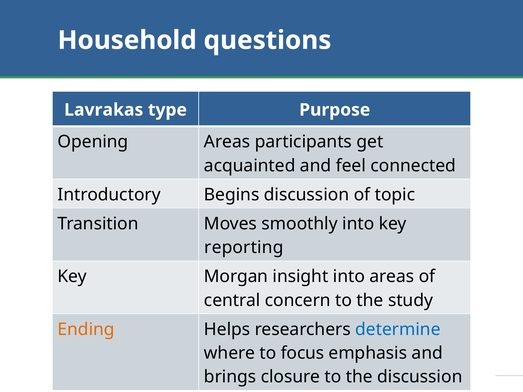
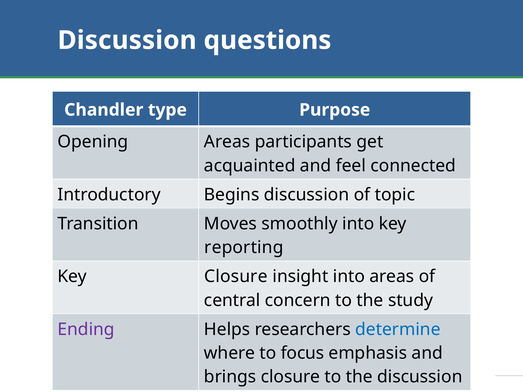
Household: Household -> Discussion (127, 40)
Lavrakas: Lavrakas -> Chandler (104, 110)
Key Morgan: Morgan -> Closure (236, 277)
Ending colour: orange -> purple (86, 330)
